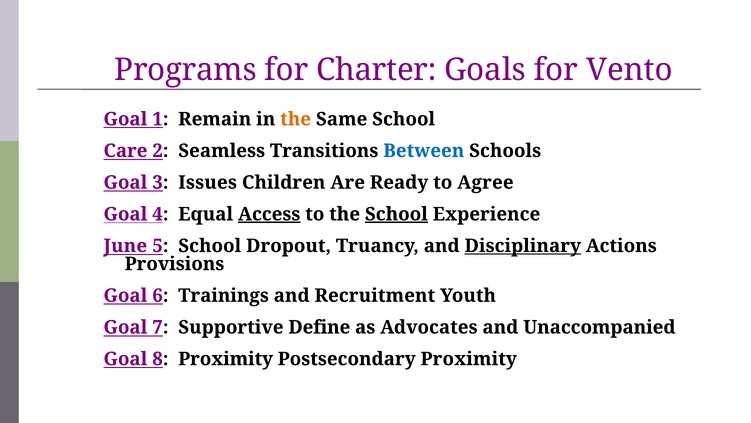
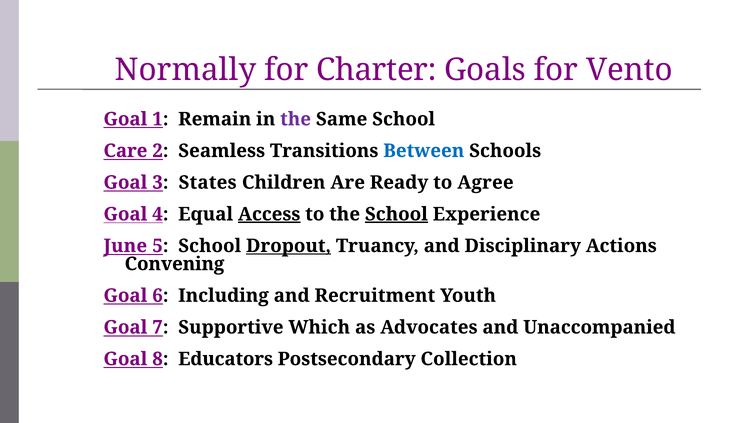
Programs: Programs -> Normally (185, 70)
the colour: orange -> purple (296, 119)
Issues: Issues -> States (208, 182)
Dropout underline: none -> present (289, 246)
Disciplinary underline: present -> none (523, 246)
Provisions: Provisions -> Convening (175, 264)
Trainings: Trainings -> Including (224, 295)
Define: Define -> Which (319, 327)
8 Proximity: Proximity -> Educators (226, 359)
Postsecondary Proximity: Proximity -> Collection (469, 359)
